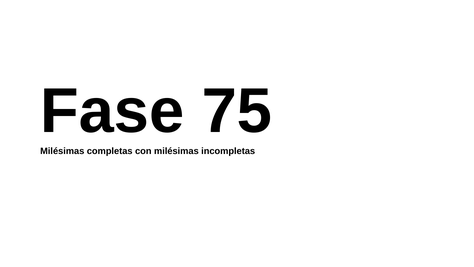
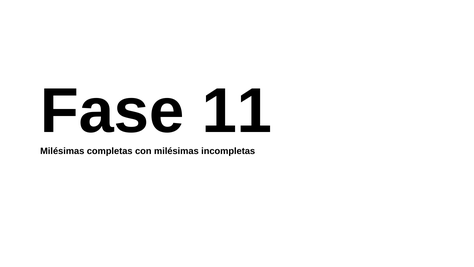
75: 75 -> 11 (237, 111)
